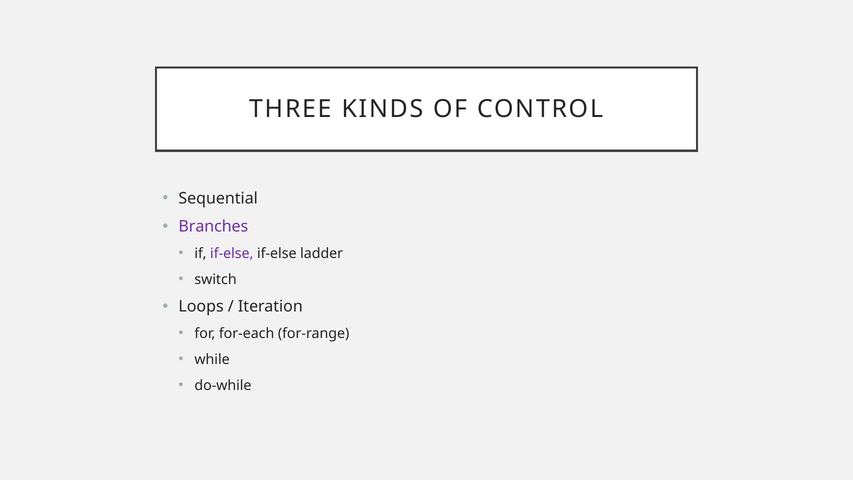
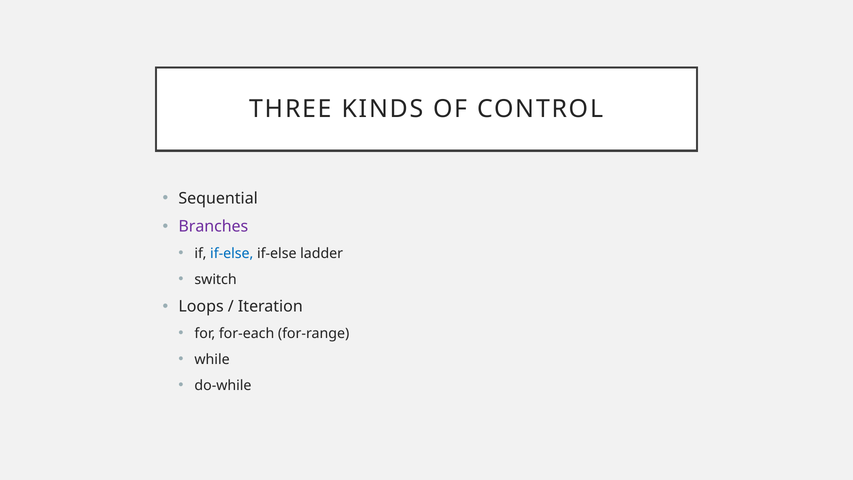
if-else colour: purple -> blue (232, 253)
